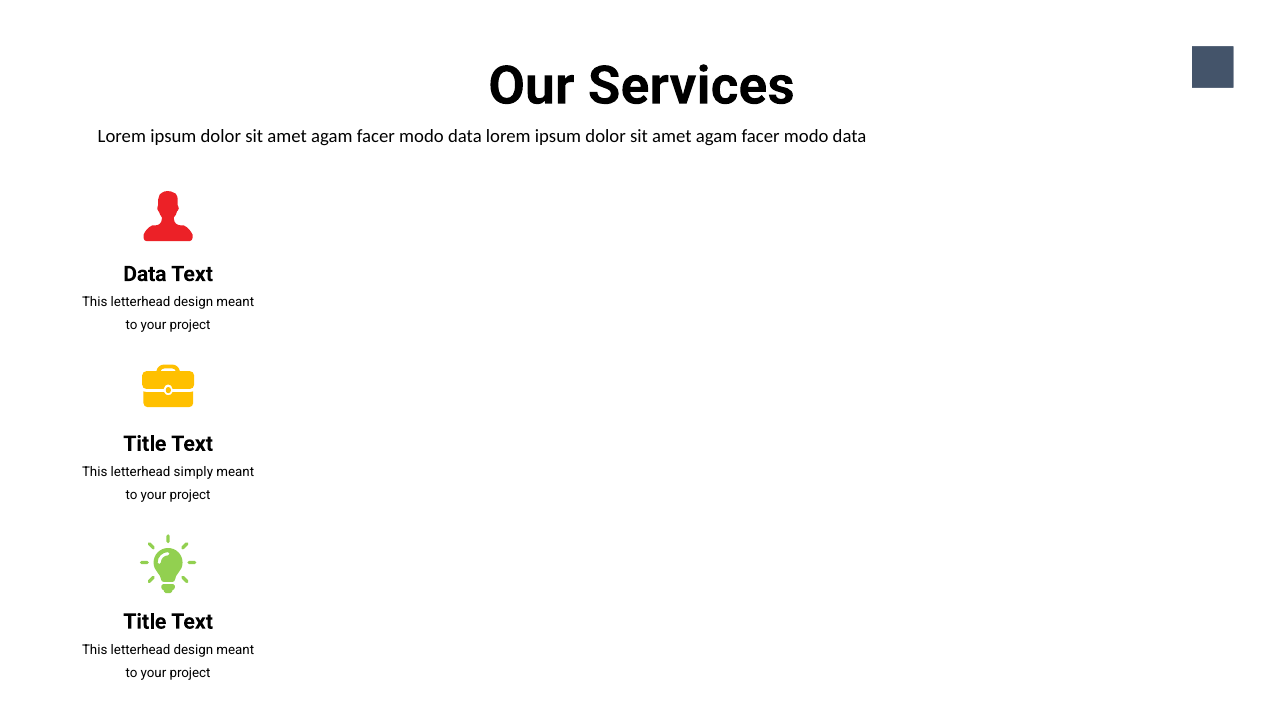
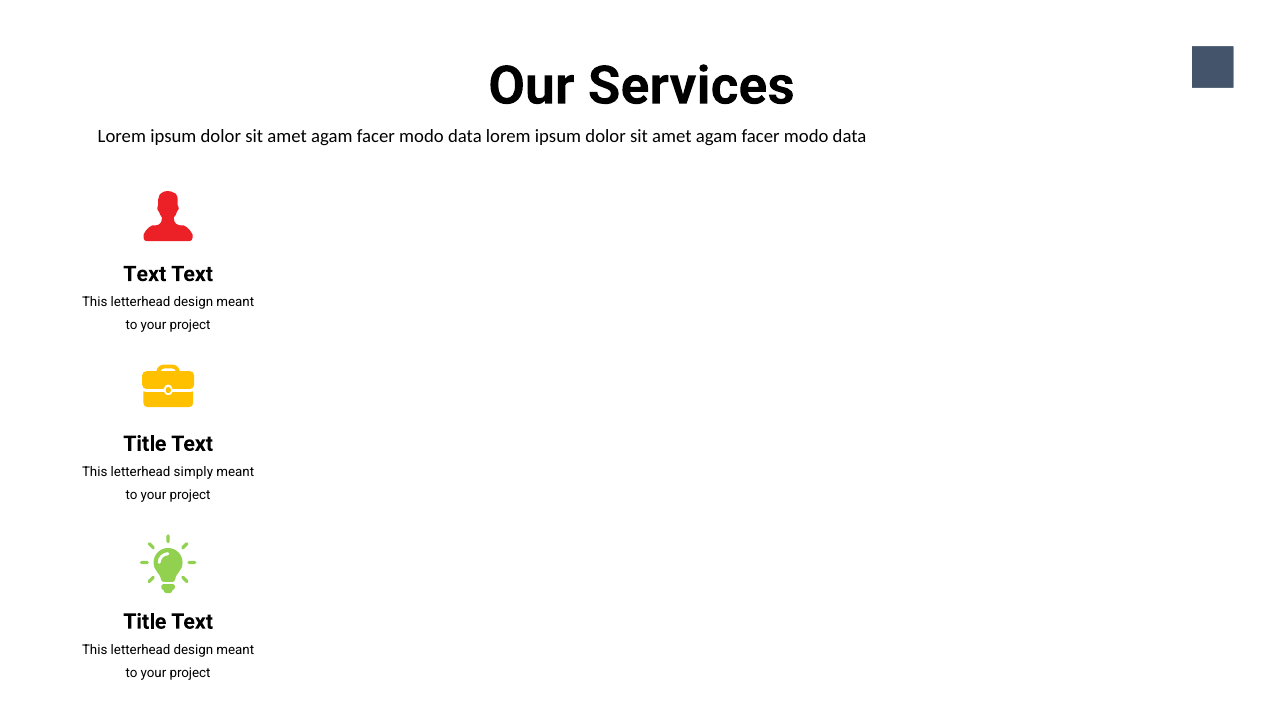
Data: Data -> Text (145, 274)
